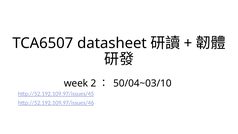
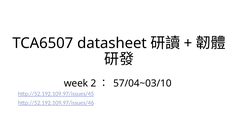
50/04~03/10: 50/04~03/10 -> 57/04~03/10 (142, 83)
